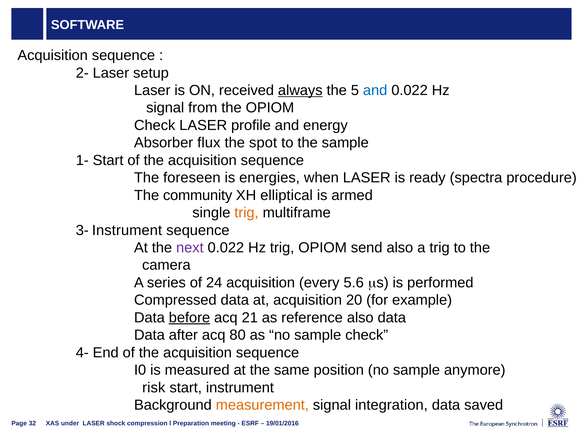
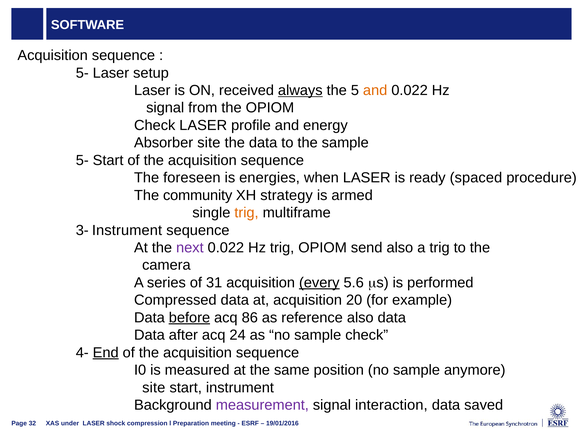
2-: 2- -> 5- (82, 73)
and colour: blue -> orange (375, 90)
Absorber flux: flux -> site (209, 143)
the spot: spot -> data (263, 143)
1-: 1- -> 5- (82, 160)
spectra: spectra -> spaced (476, 178)
elliptical: elliptical -> strategy (287, 195)
24: 24 -> 31 (214, 283)
every underline: none -> present (319, 283)
21: 21 -> 86 (250, 318)
80: 80 -> 24 (238, 335)
End underline: none -> present (106, 353)
risk: risk -> site (154, 388)
measurement colour: orange -> purple (262, 405)
integration: integration -> interaction (391, 405)
